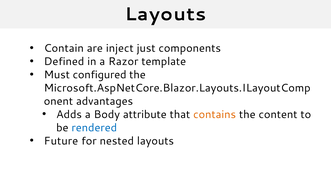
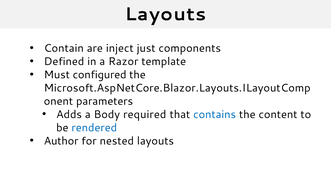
advantages: advantages -> parameters (105, 101)
attribute: attribute -> required (145, 115)
contains colour: orange -> blue (215, 115)
Future: Future -> Author (61, 141)
